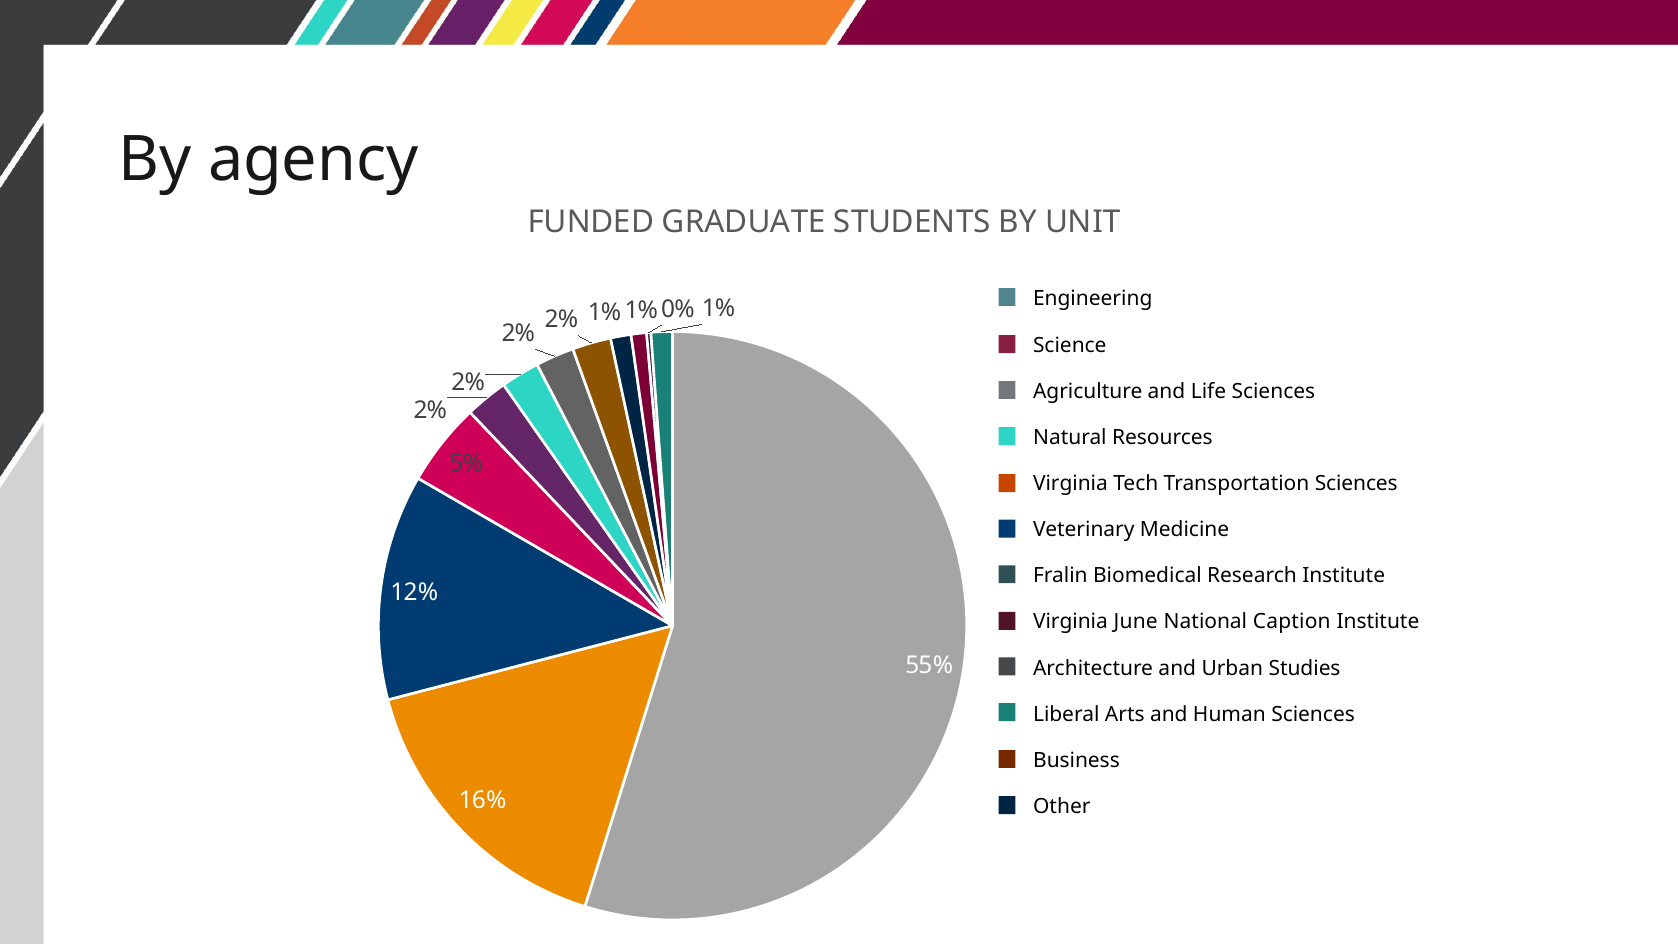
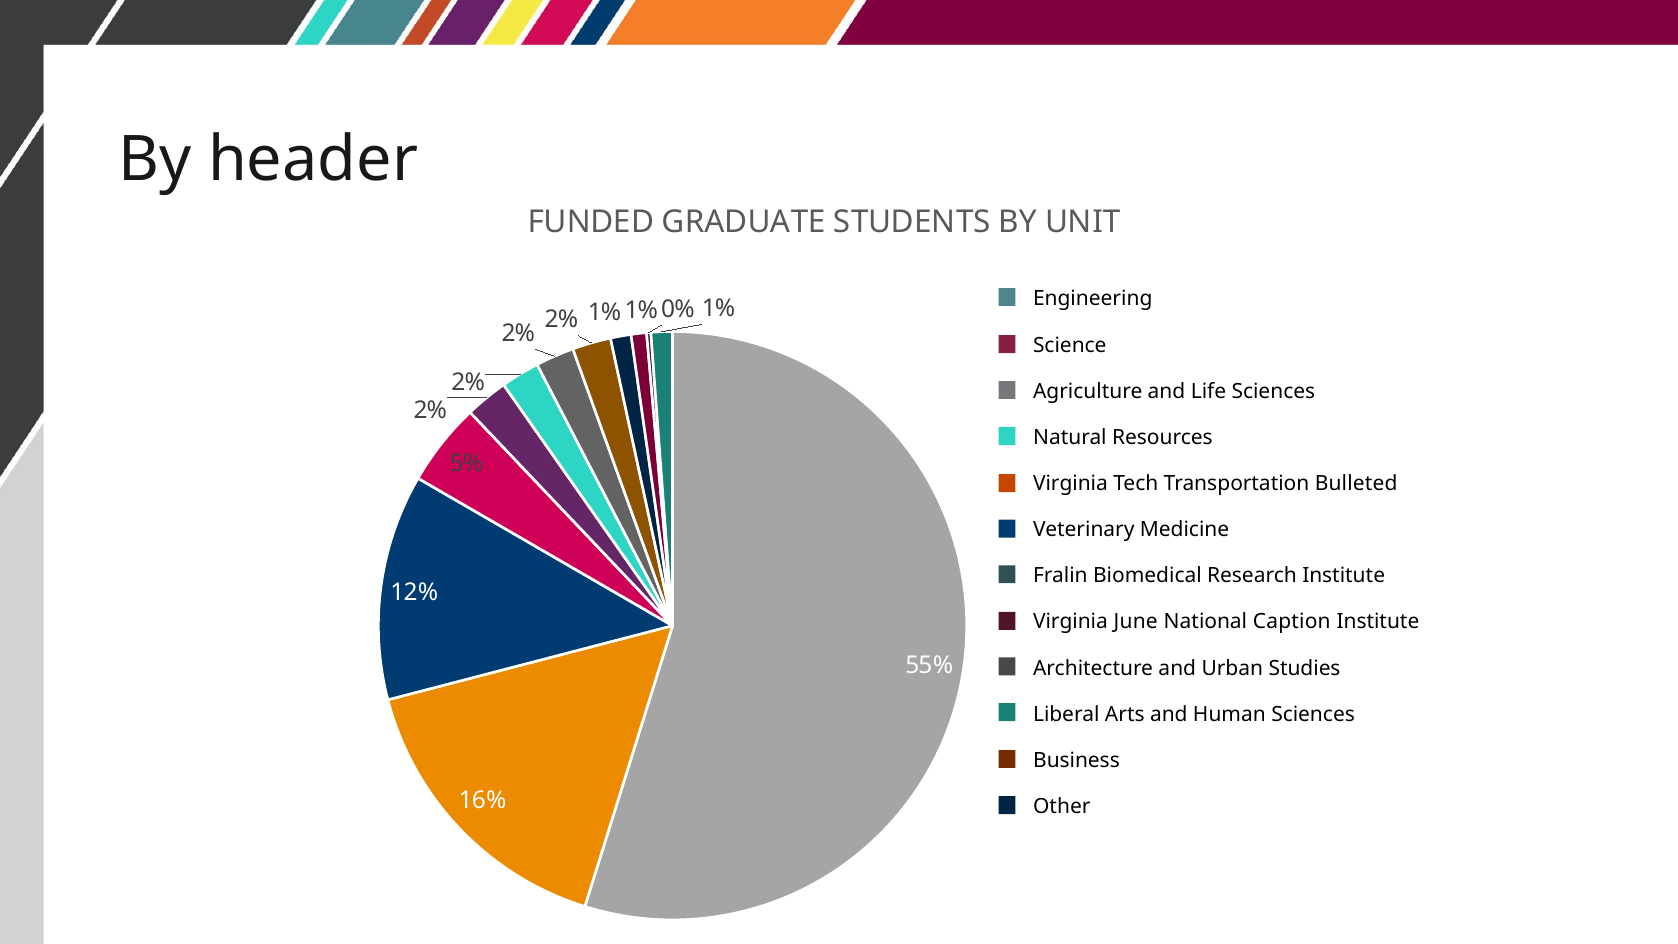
agency: agency -> header (313, 160)
Transportation Sciences: Sciences -> Bulleted (1356, 484)
